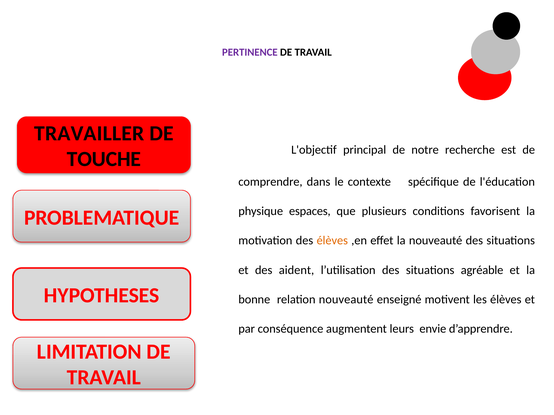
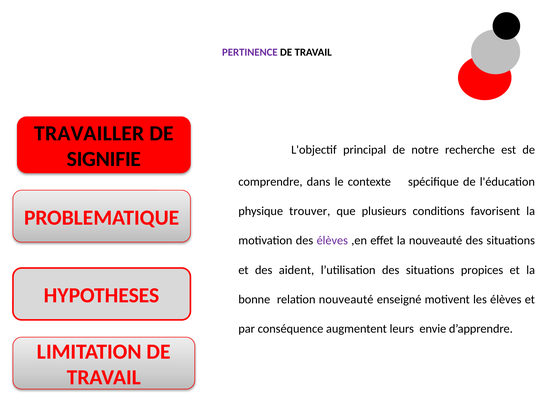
TOUCHE: TOUCHE -> SIGNIFIE (104, 159)
espaces: espaces -> trouver (310, 211)
élèves colour: orange -> purple (332, 241)
agréable: agréable -> propices (482, 270)
